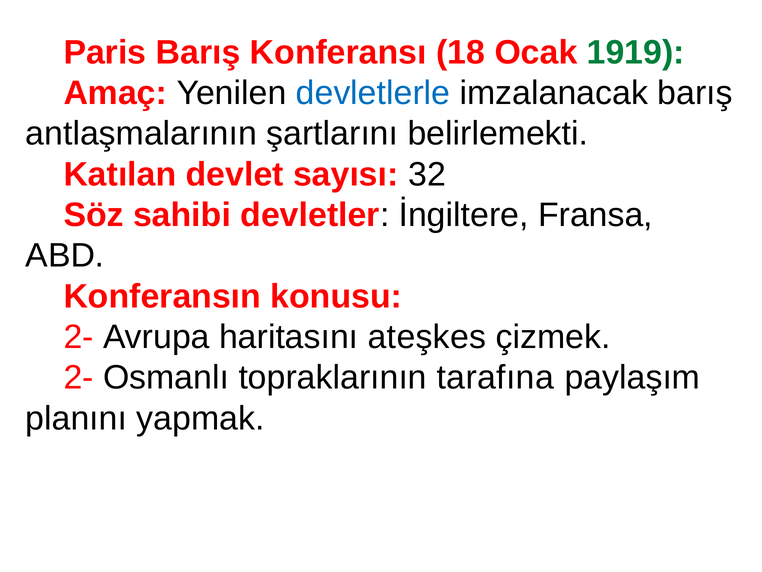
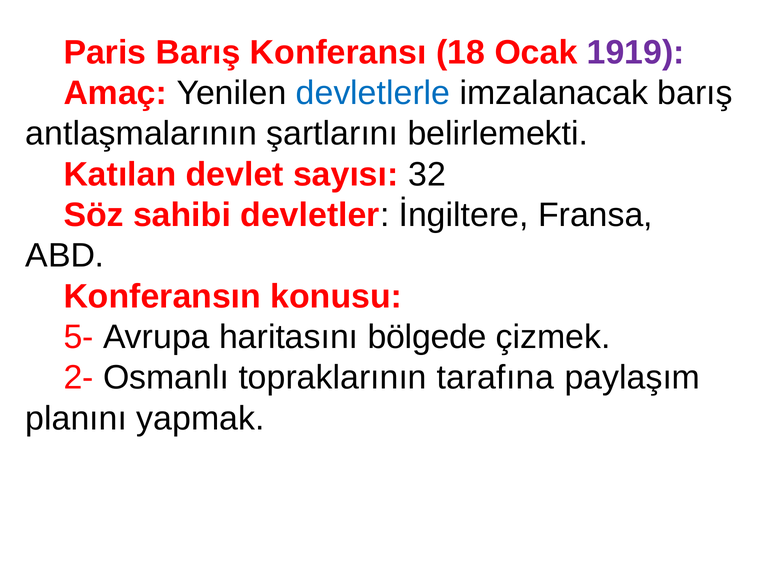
1919 colour: green -> purple (636, 52)
2-: 2- -> 5- (79, 337)
ateşkes: ateşkes -> bölgede (427, 337)
